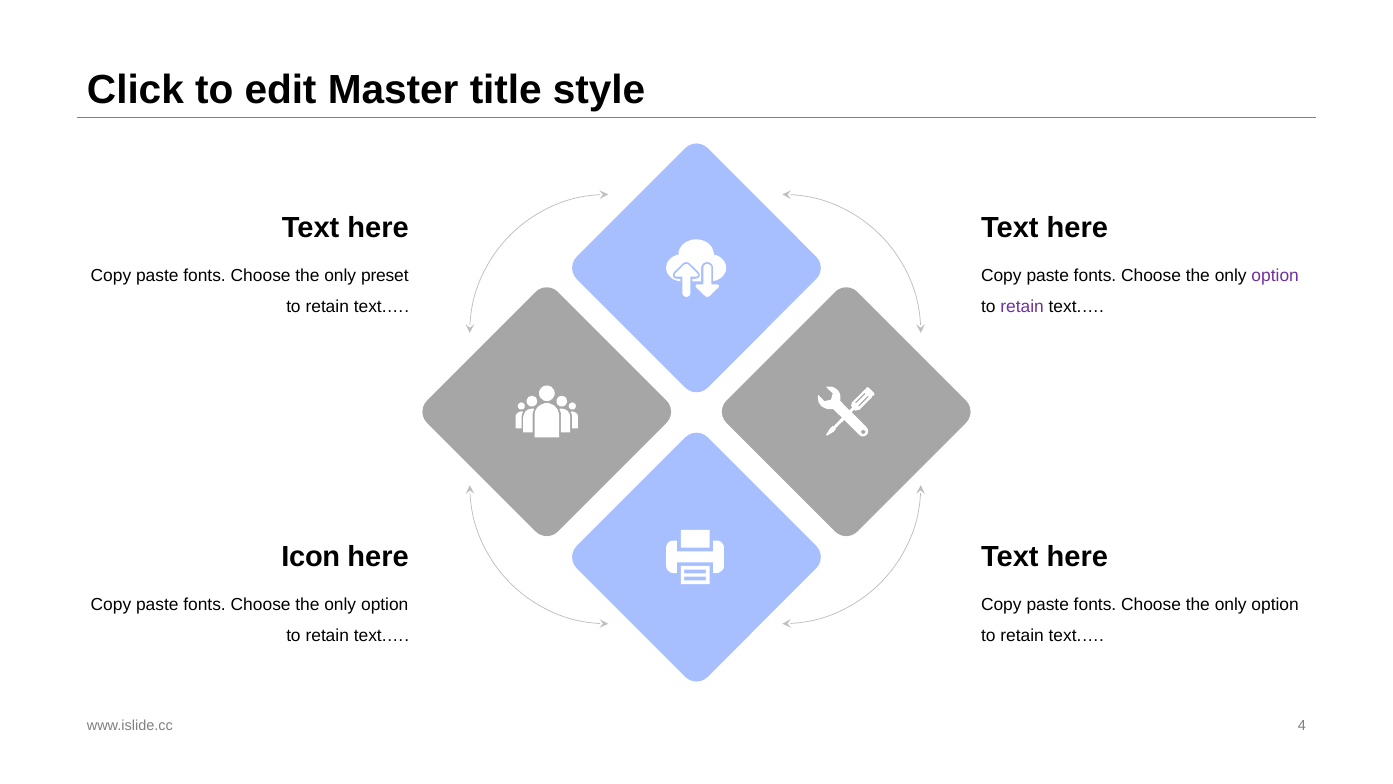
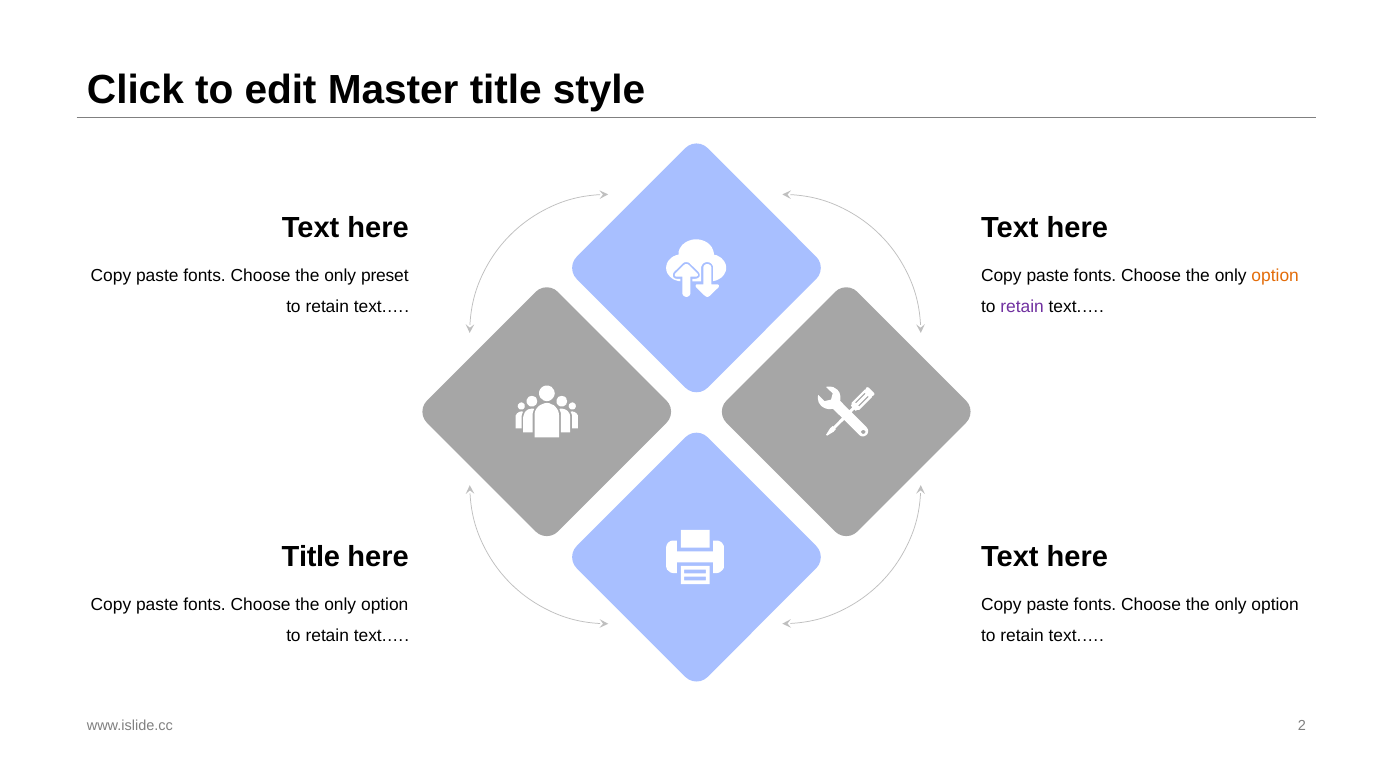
option colour: purple -> orange (1275, 276)
Icon: Icon -> Title (311, 557)
4: 4 -> 2 (1302, 726)
